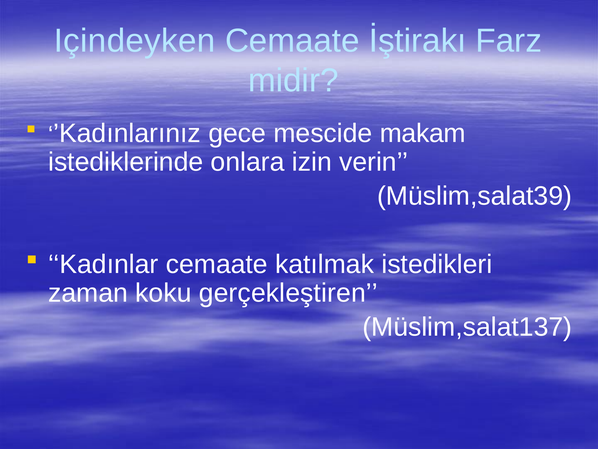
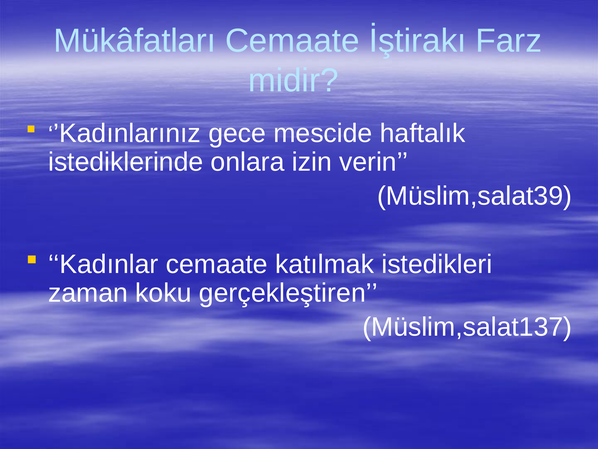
Içindeyken: Içindeyken -> Mükâfatları (135, 41)
makam: makam -> haftalık (423, 133)
